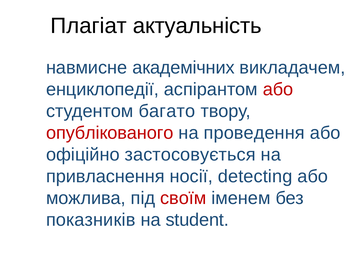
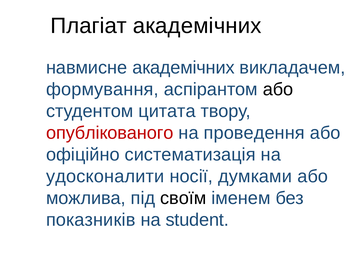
Плагіат актуальність: актуальність -> академічних (197, 26)
енциклопедії: енциклопедії -> формування (102, 89)
або colour: red -> black (278, 89)
багато: багато -> цитата (167, 111)
застосовується: застосовується -> систематизація (190, 155)
привласнення: привласнення -> удосконалити (105, 177)
detecting: detecting -> думками (255, 177)
своїм colour: red -> black (183, 198)
